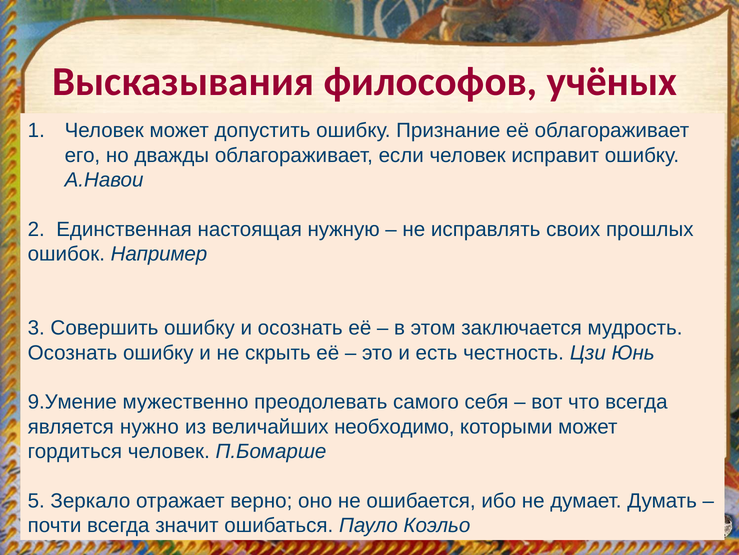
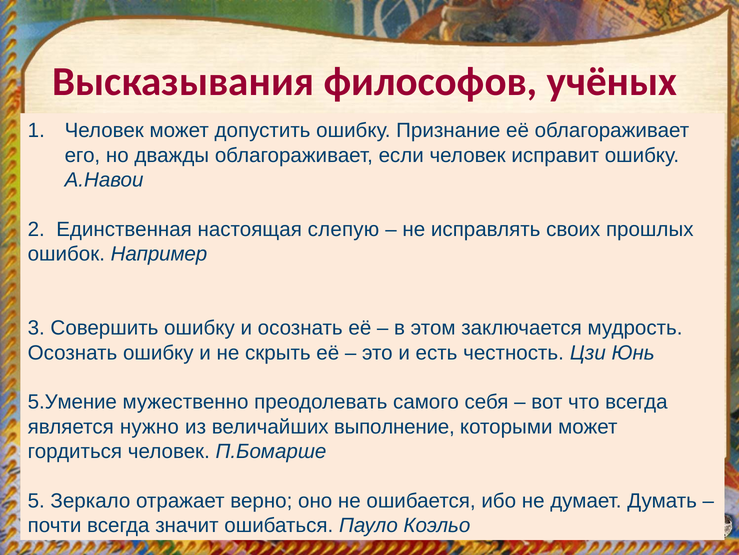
нужную: нужную -> слепую (343, 229)
9.Умение: 9.Умение -> 5.Умение (72, 402)
необходимо: необходимо -> выполнение (394, 426)
